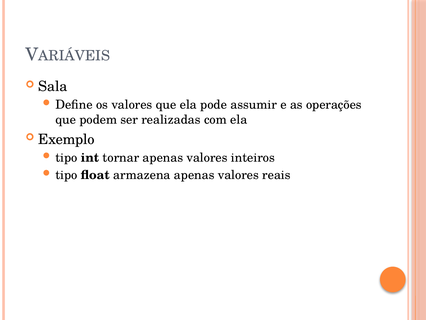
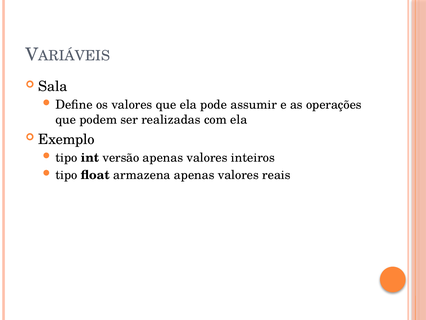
tornar: tornar -> versão (121, 157)
